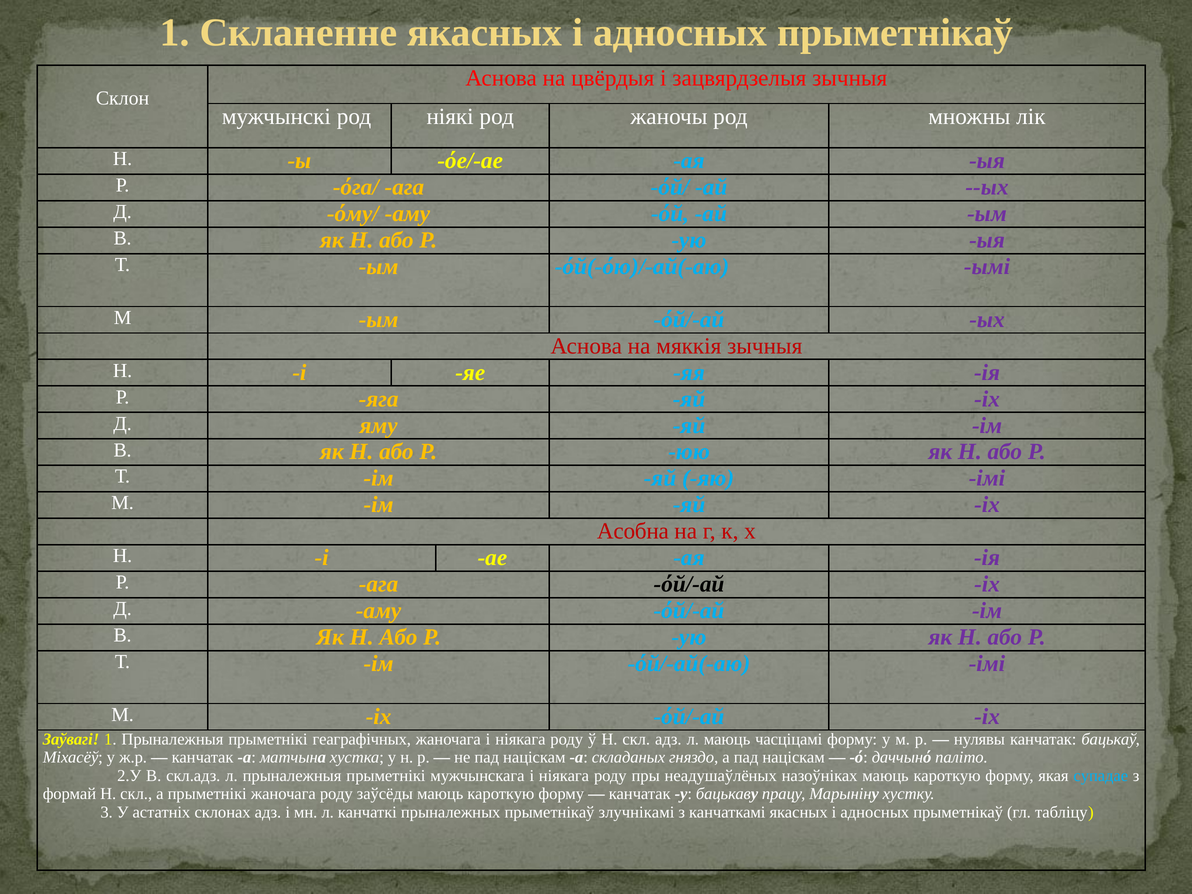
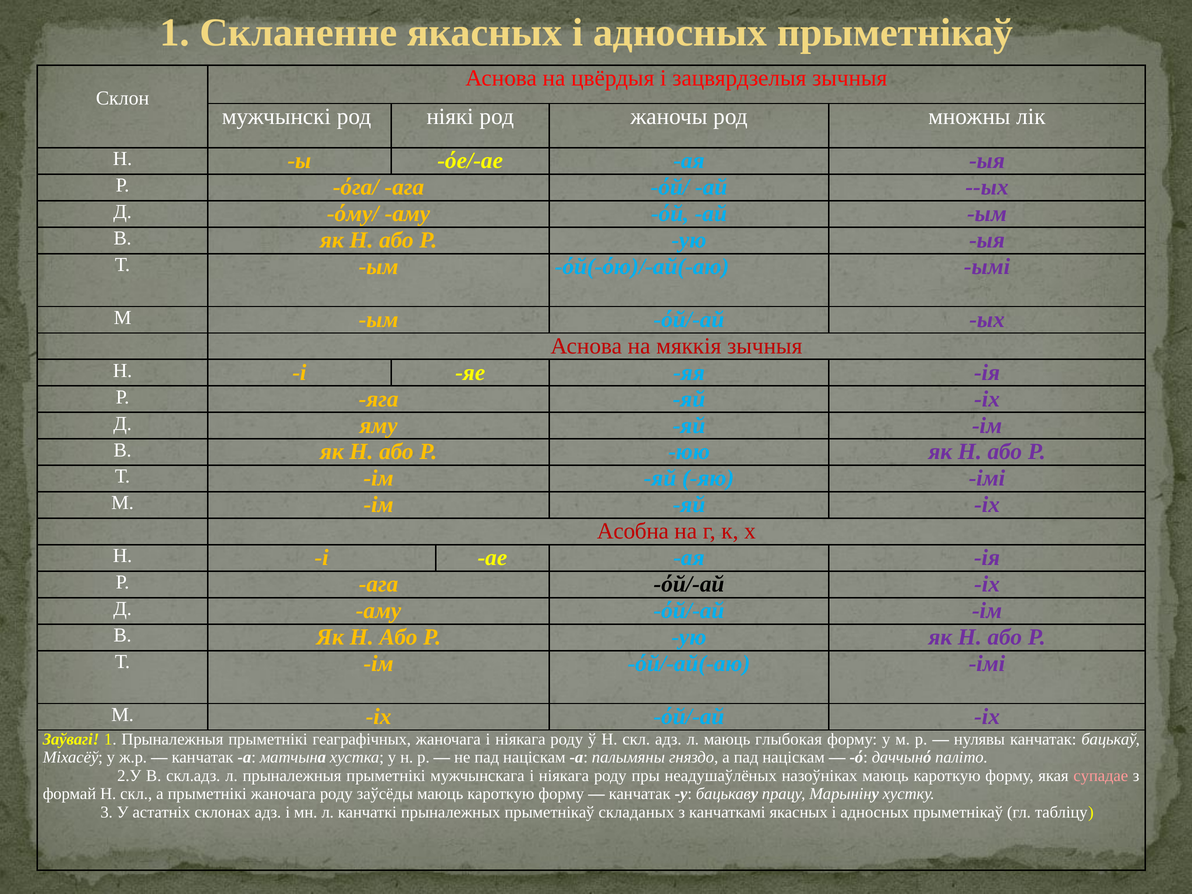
часціцамі: часціцамі -> глыбокая (789, 739)
складаных: складаных -> палымяны (628, 757)
супадае colour: light blue -> pink (1101, 776)
злучнікамі: злучнікамі -> складаных (636, 812)
